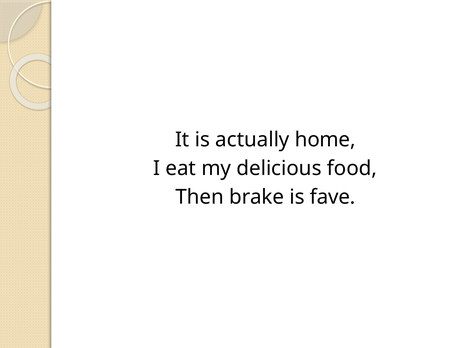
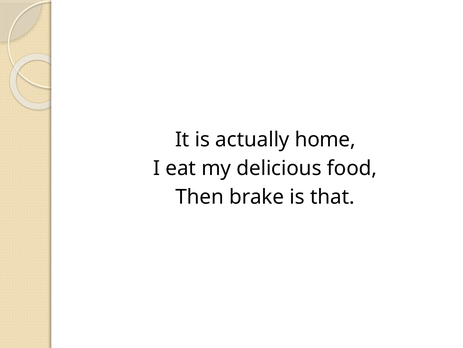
fave: fave -> that (332, 197)
